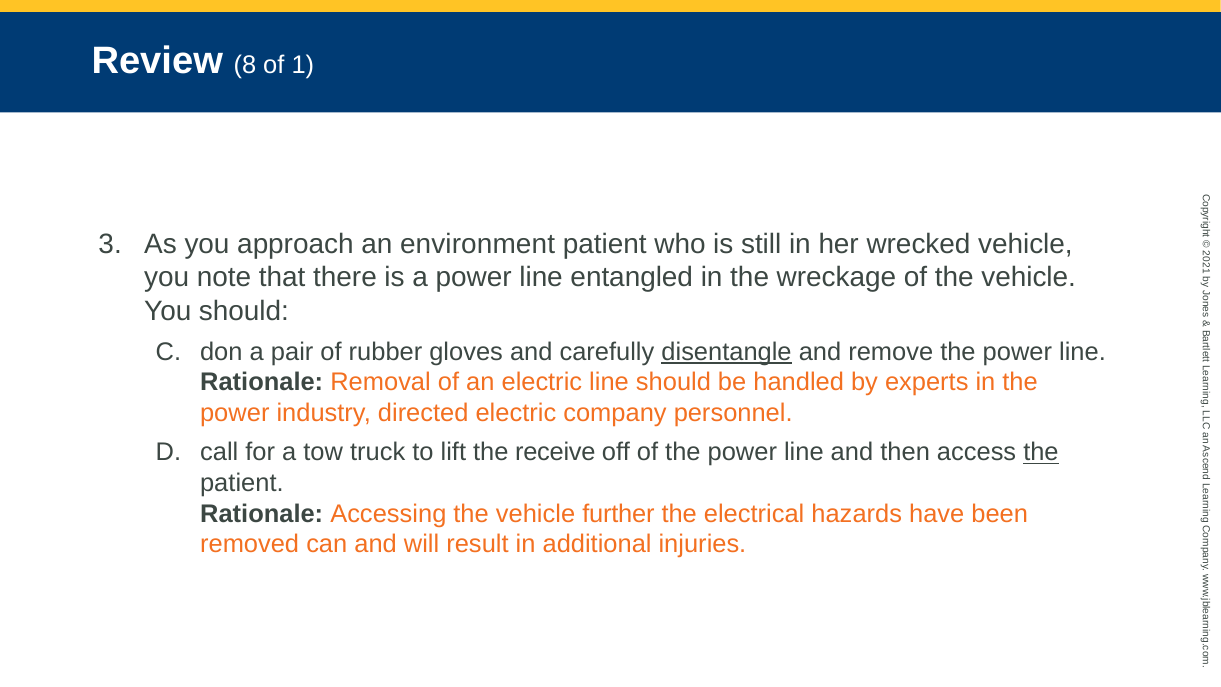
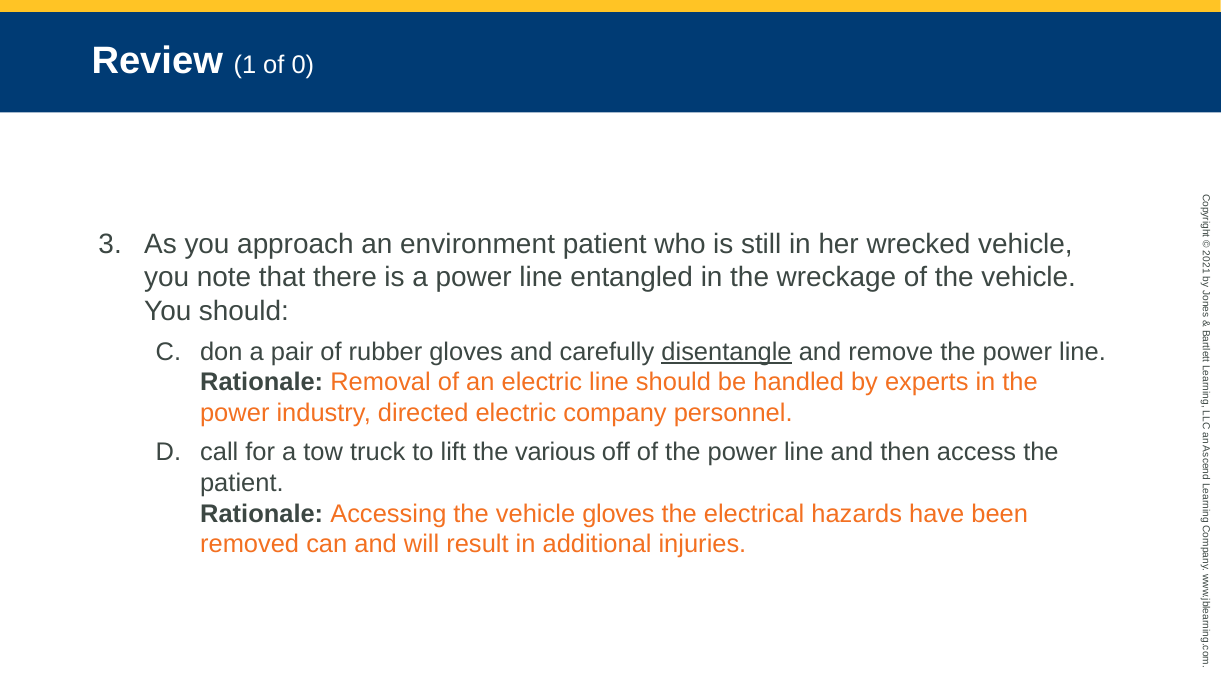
Review 8: 8 -> 1 (245, 66)
of 1: 1 -> 0 (303, 66)
receive: receive -> various (555, 452)
the underline: present -> none (1041, 452)
vehicle further: further -> gloves (618, 514)
